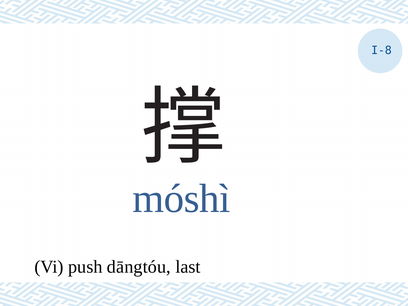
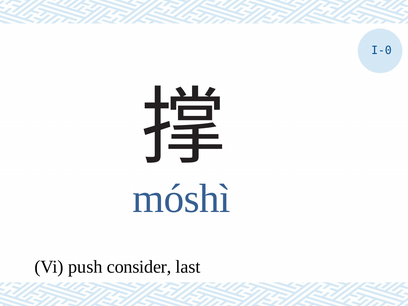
I-8: I-8 -> I-0 (381, 50)
dāngtóu: dāngtóu -> consider (139, 267)
